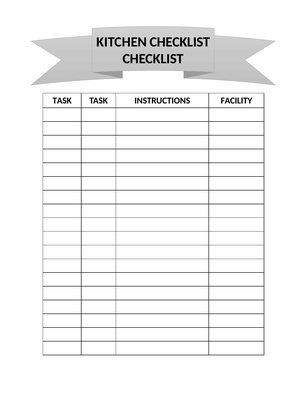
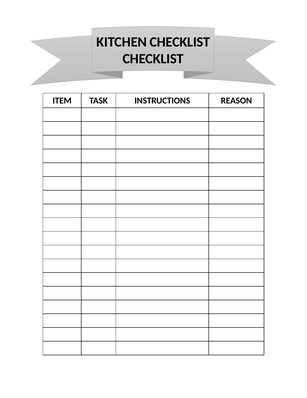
TASK: TASK -> ITEM (62, 100)
FACILITY: FACILITY -> REASON (236, 100)
